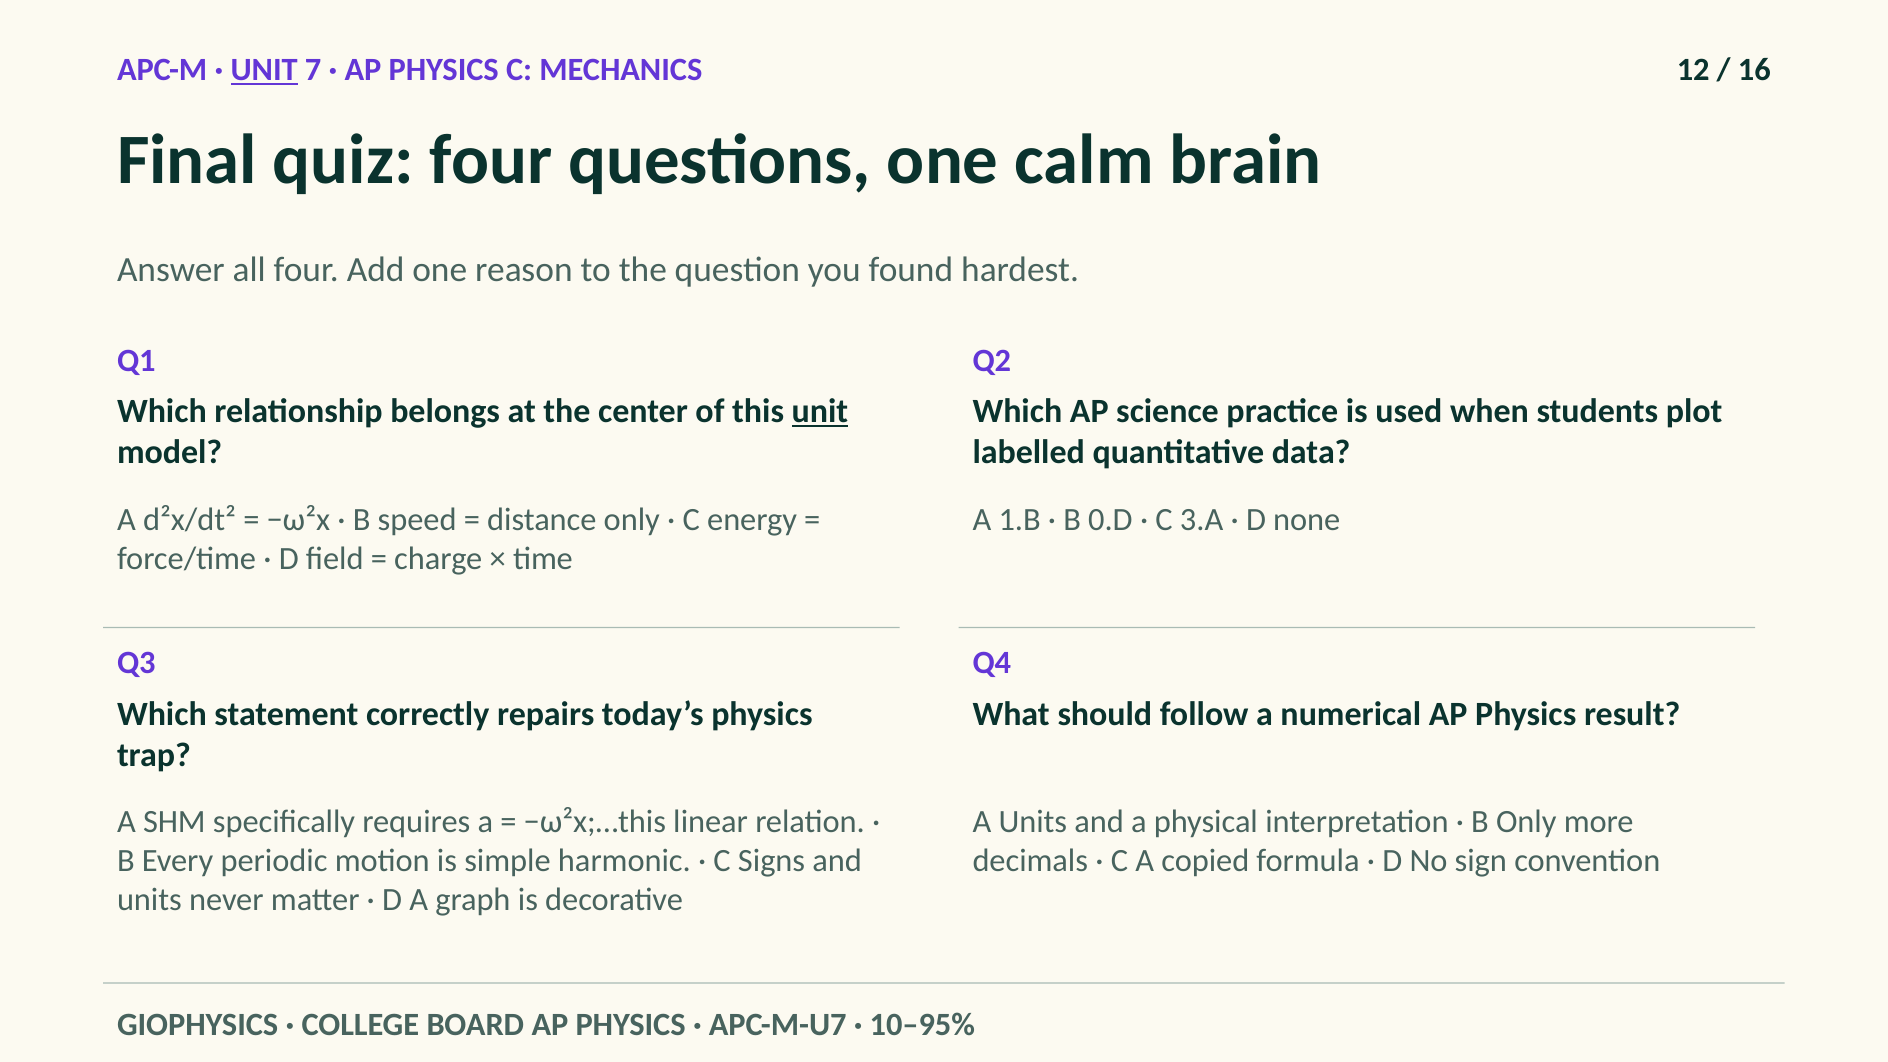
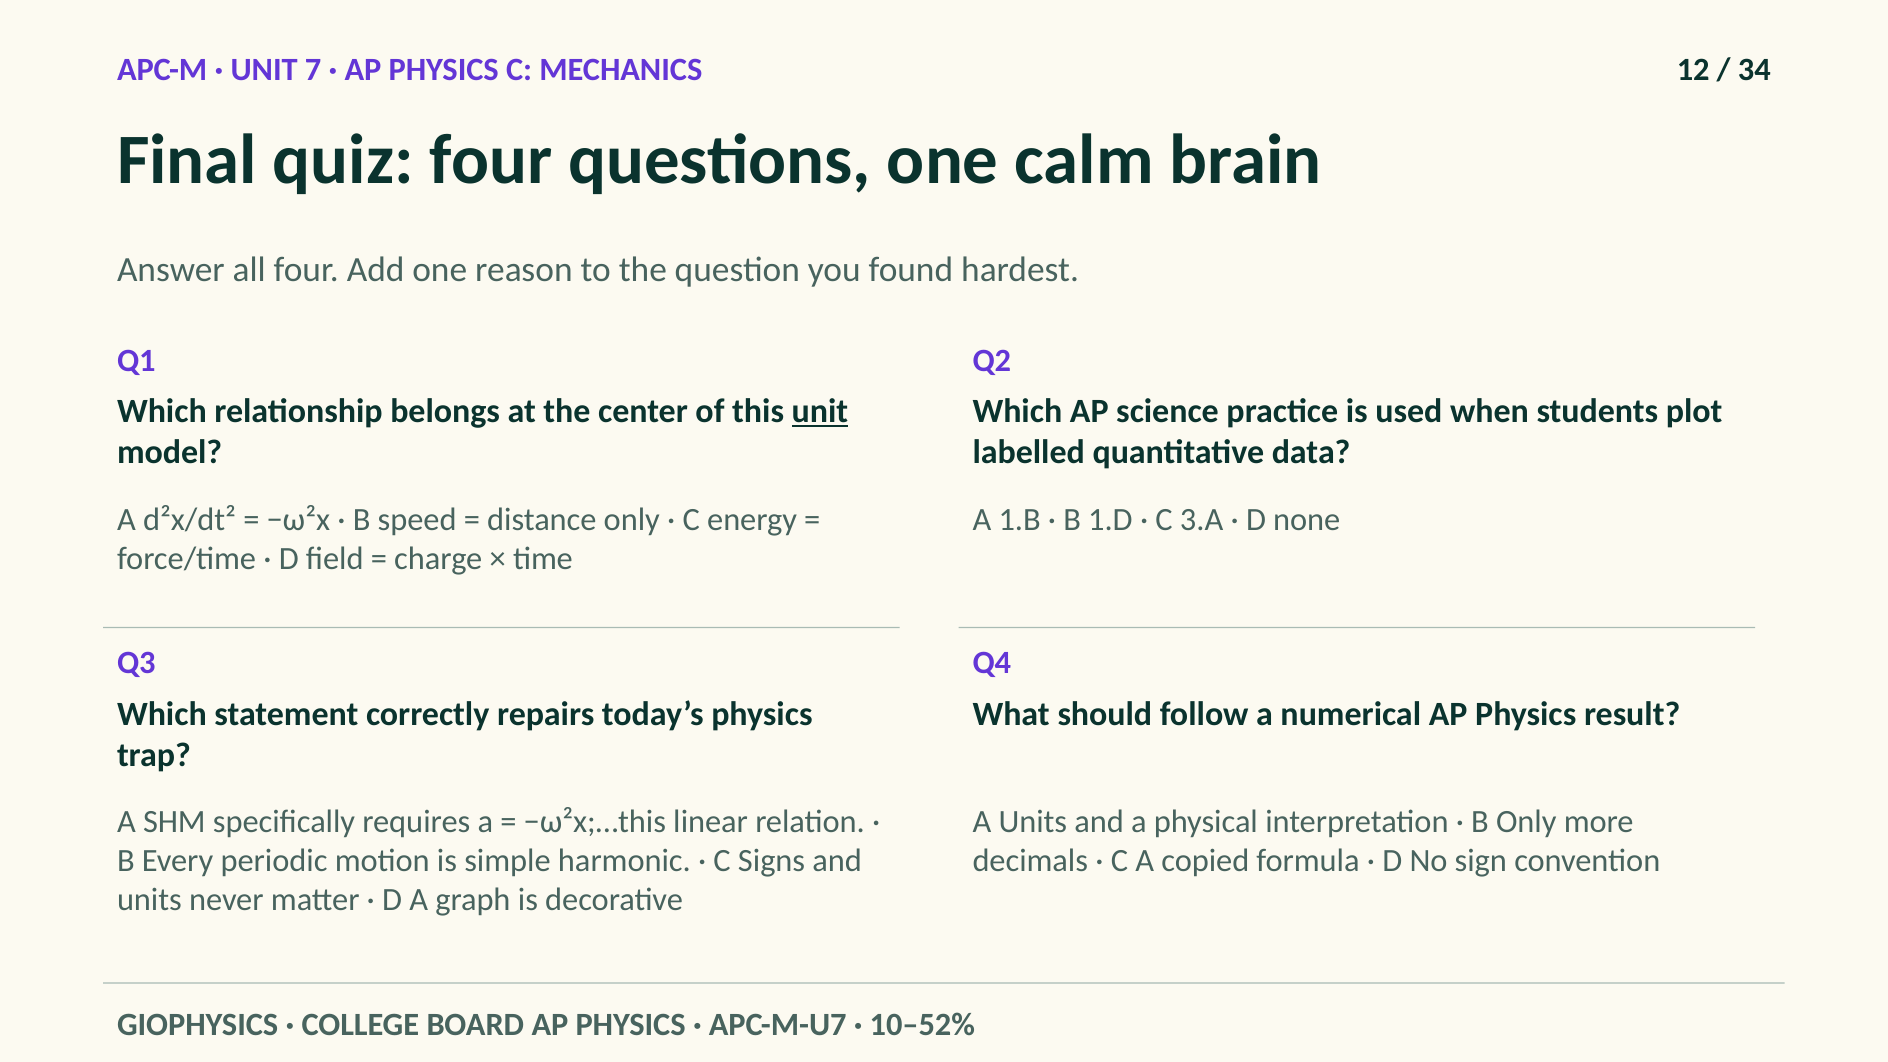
UNIT underline: present -> none (264, 70)
16: 16 -> 34 (1754, 70)
0.D: 0.D -> 1.D (1110, 520)
10–95%: 10–95% -> 10–52% (922, 1024)
